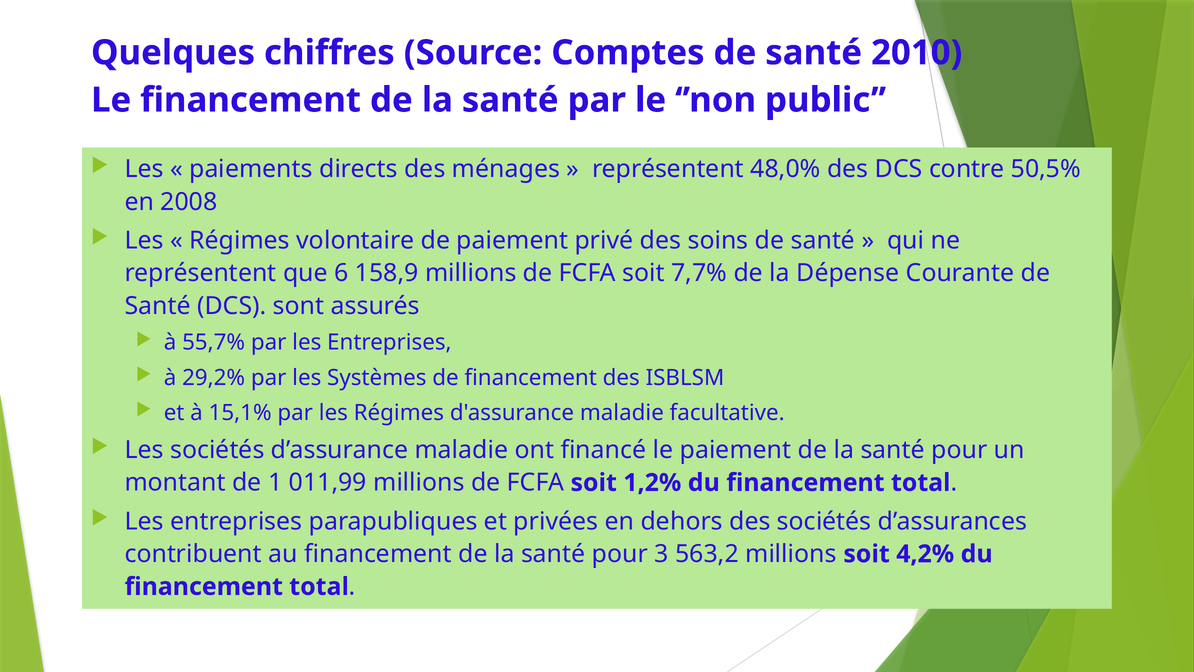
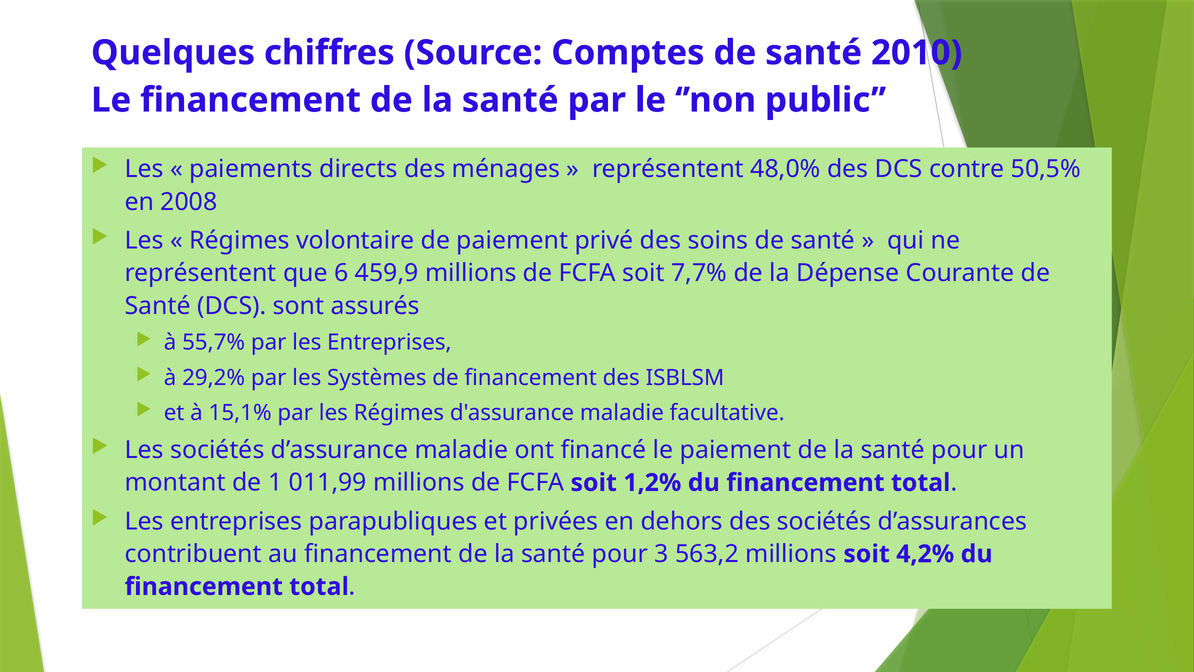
158,9: 158,9 -> 459,9 (387, 273)
